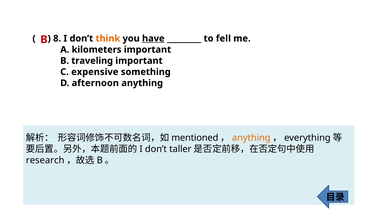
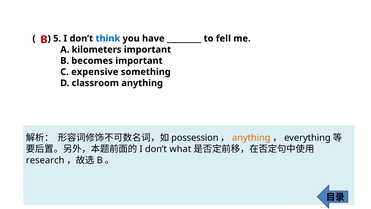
8: 8 -> 5 (57, 38)
think colour: orange -> blue (108, 38)
have underline: present -> none (153, 38)
traveling: traveling -> becomes (92, 61)
afternoon: afternoon -> classroom (95, 83)
mentioned: mentioned -> possession (195, 138)
taller: taller -> what (180, 149)
